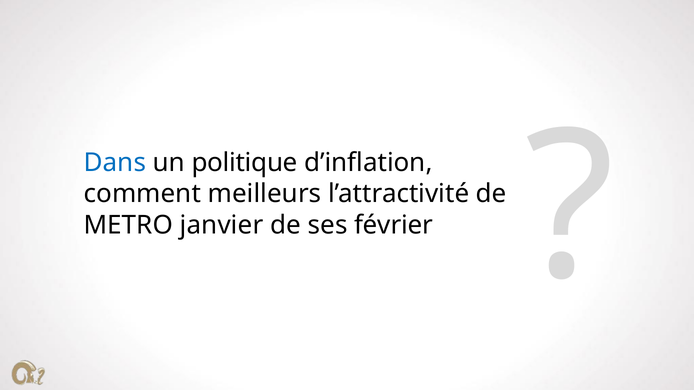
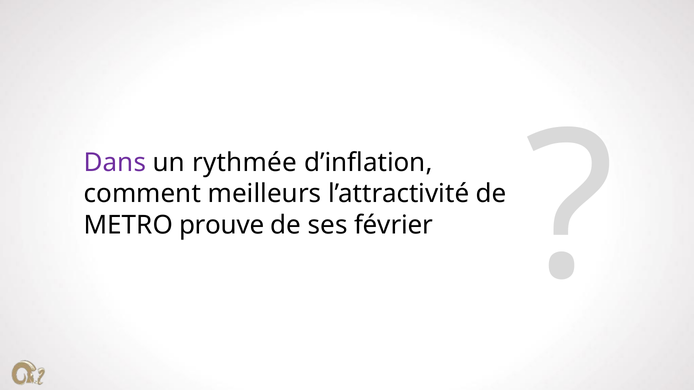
Dans colour: blue -> purple (115, 163)
politique: politique -> rythmée (244, 163)
janvier: janvier -> prouve (222, 225)
